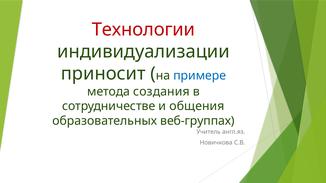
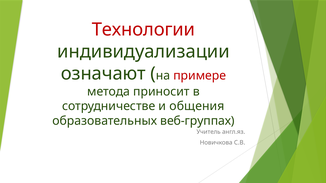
приносит: приносит -> означают (103, 74)
примере colour: blue -> red (200, 76)
создания: создания -> приносит (161, 92)
